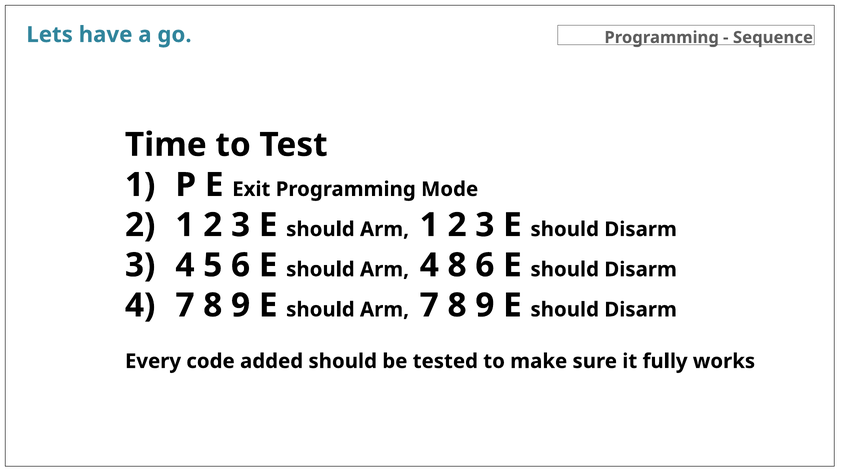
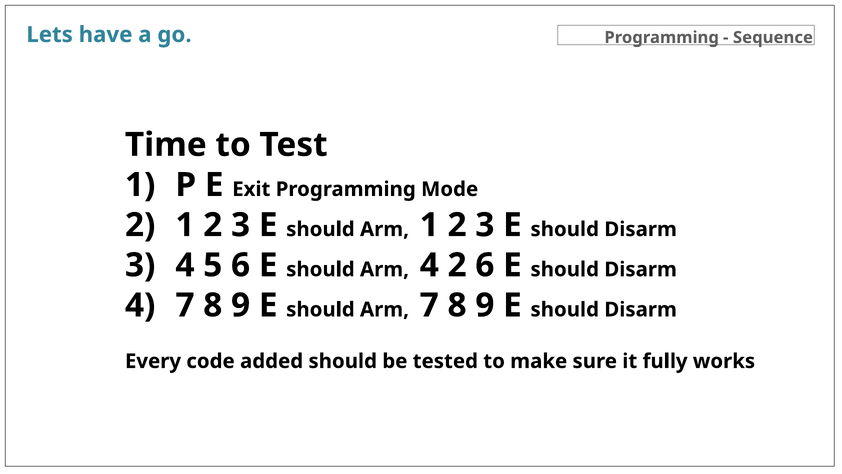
4 8: 8 -> 2 (457, 265)
